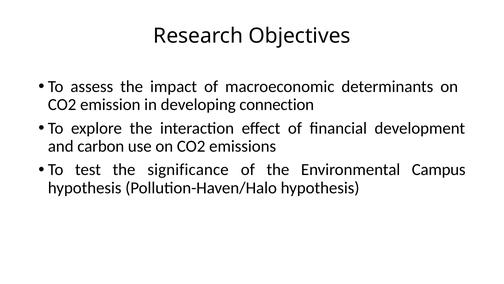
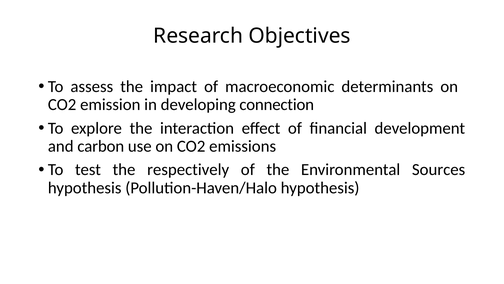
significance: significance -> respectively (188, 169)
Campus: Campus -> Sources (439, 169)
